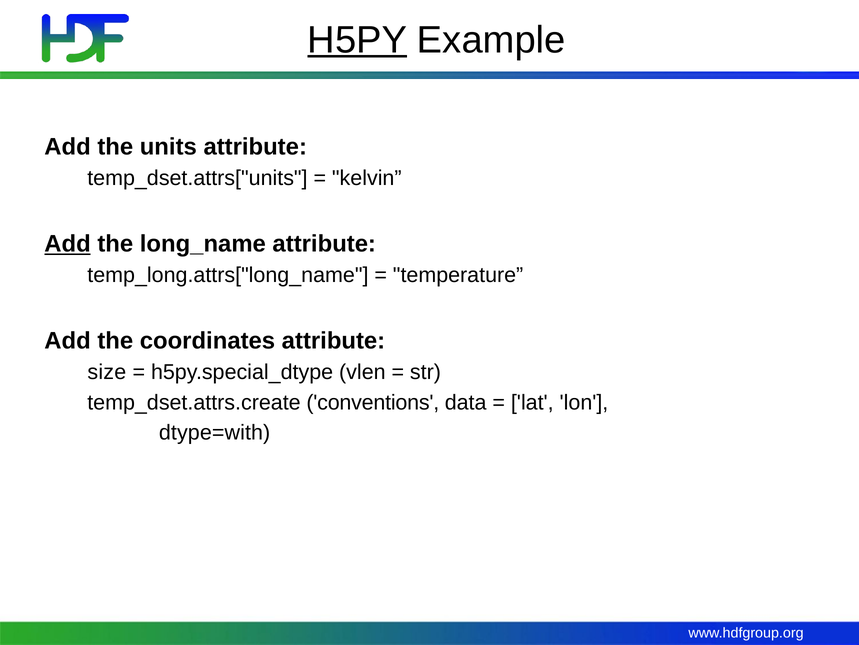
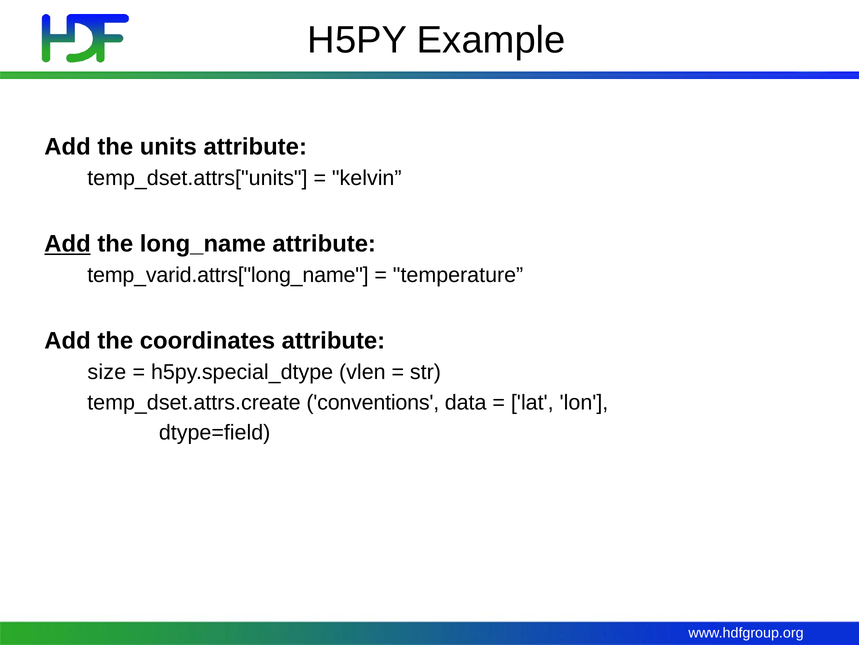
H5PY underline: present -> none (357, 40)
temp_long.attrs["long_name: temp_long.attrs["long_name -> temp_varid.attrs["long_name (228, 275)
dtype=with: dtype=with -> dtype=field (215, 432)
